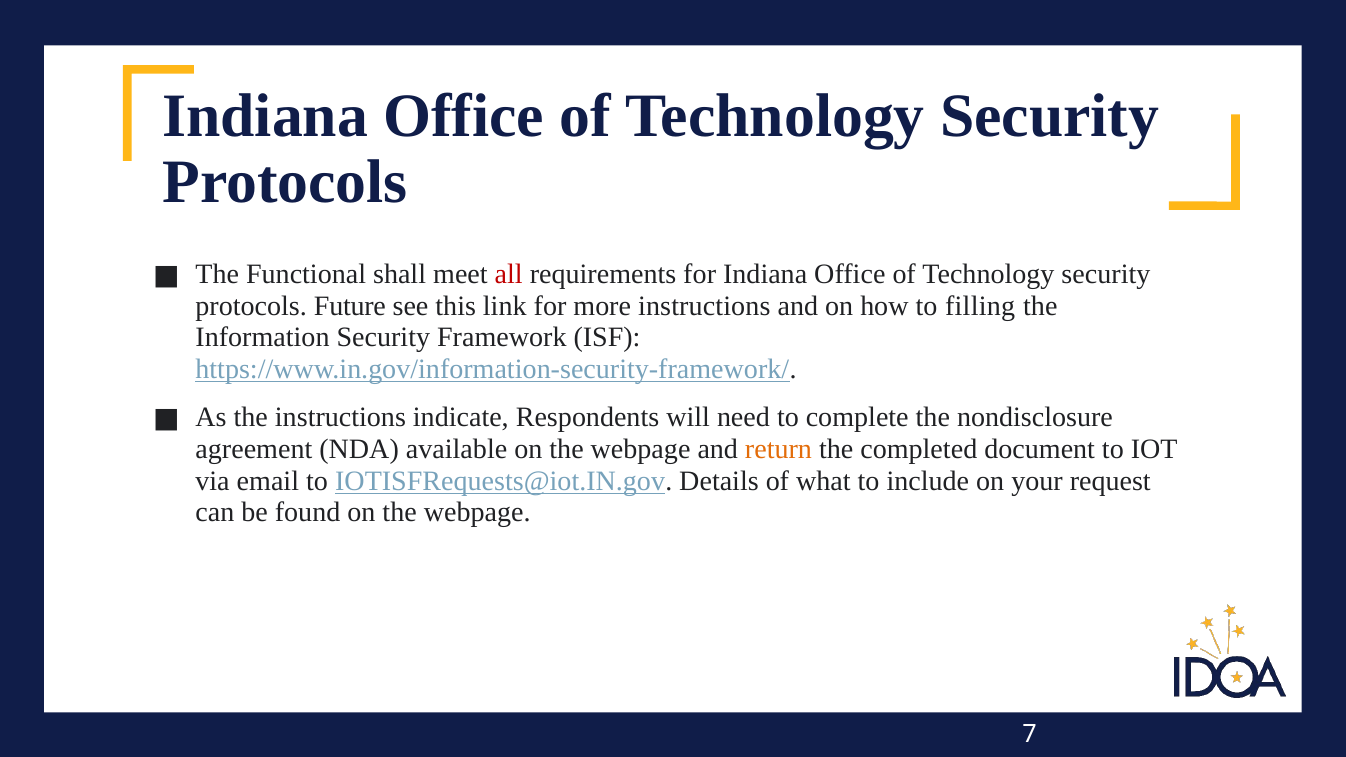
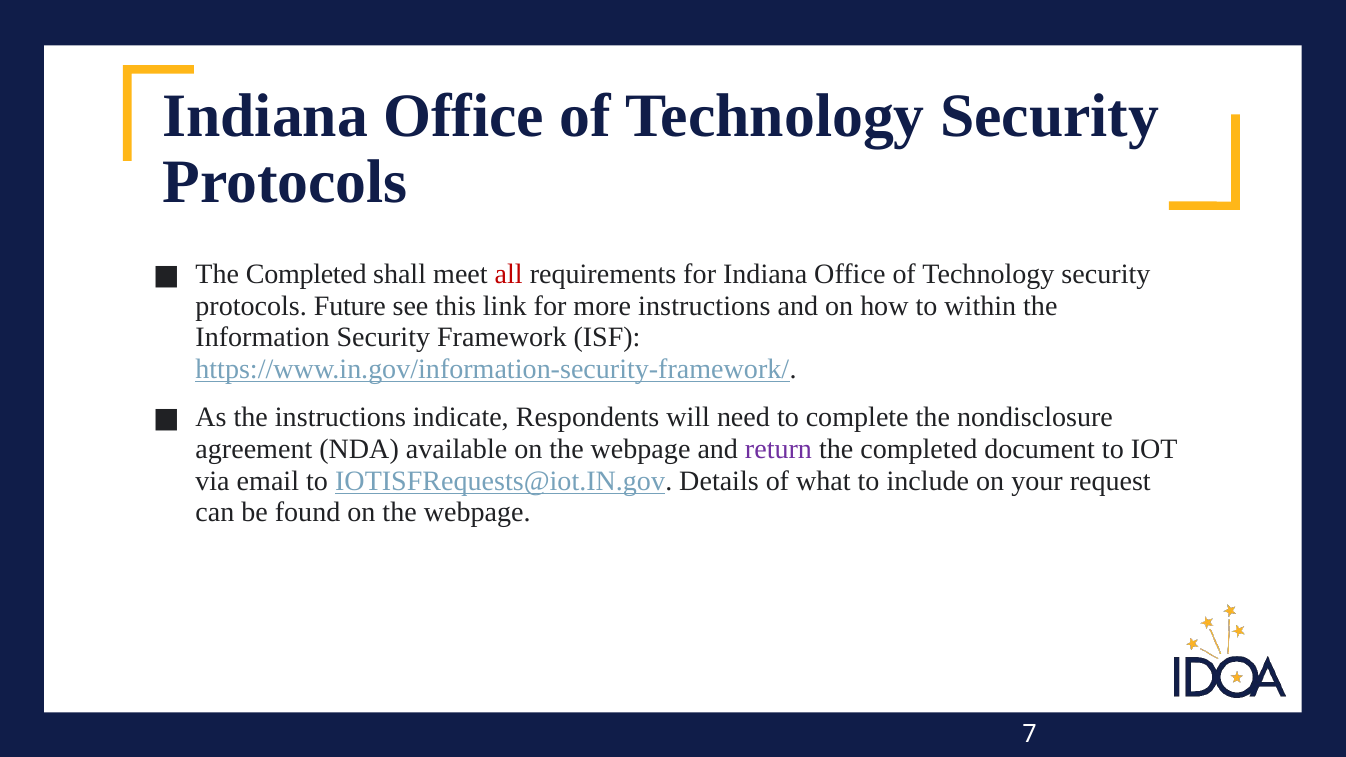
Functional: Functional -> Completed (306, 274)
filling: filling -> within (980, 306)
return colour: orange -> purple (778, 449)
